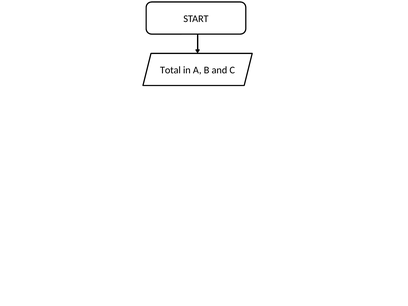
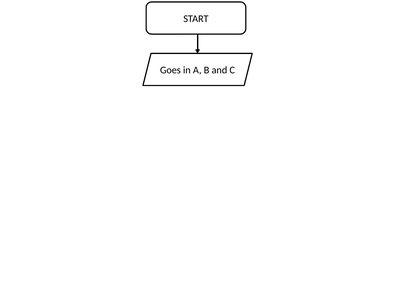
Total: Total -> Goes (170, 70)
